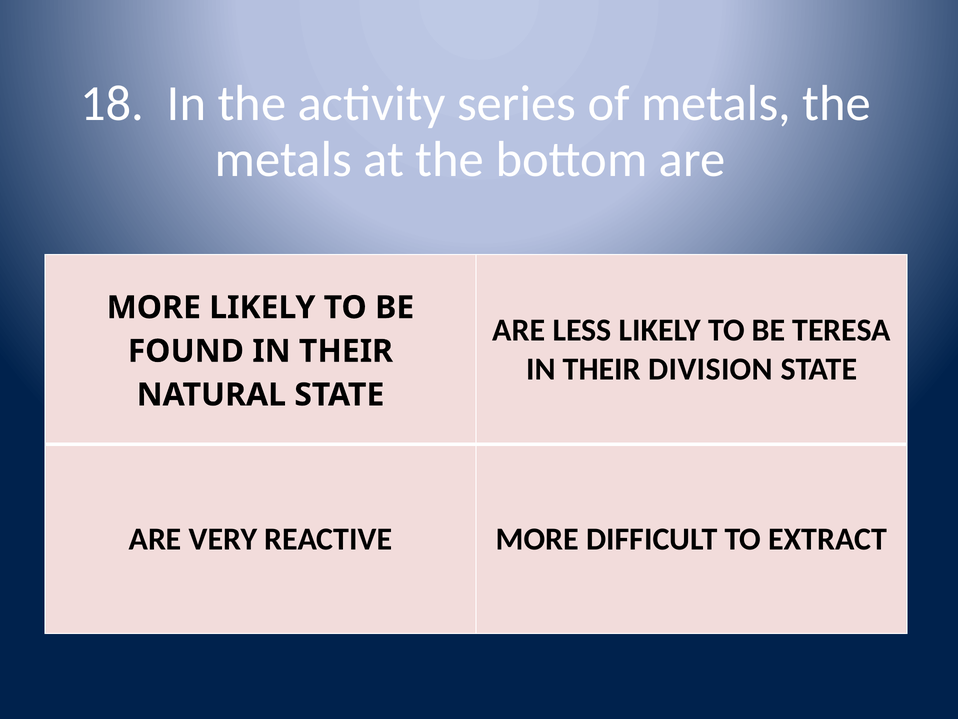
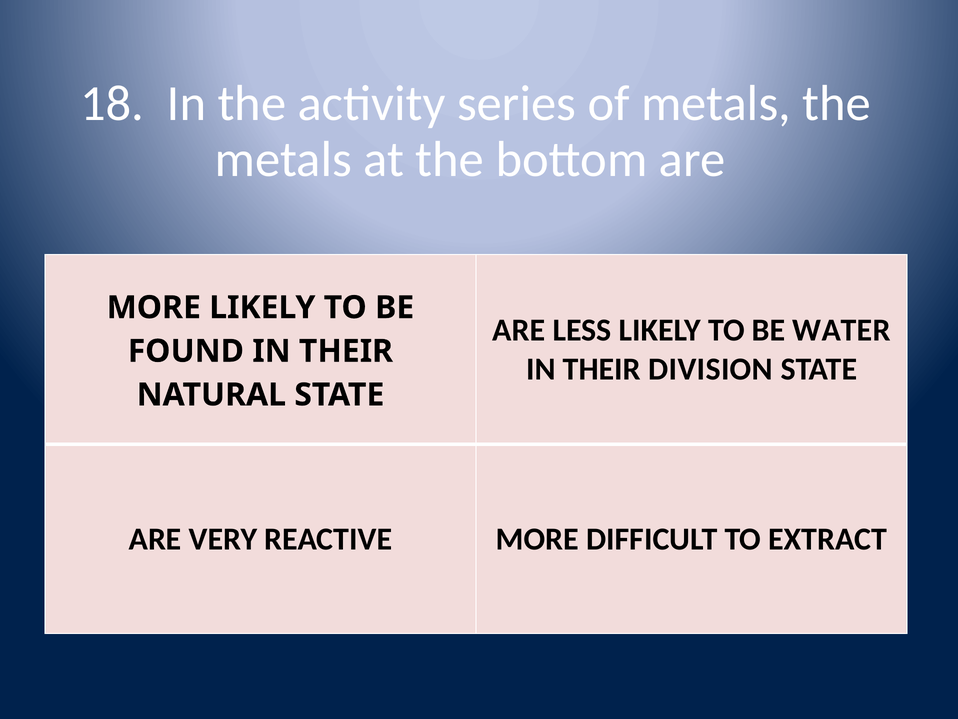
TERESA: TERESA -> WATER (841, 330)
